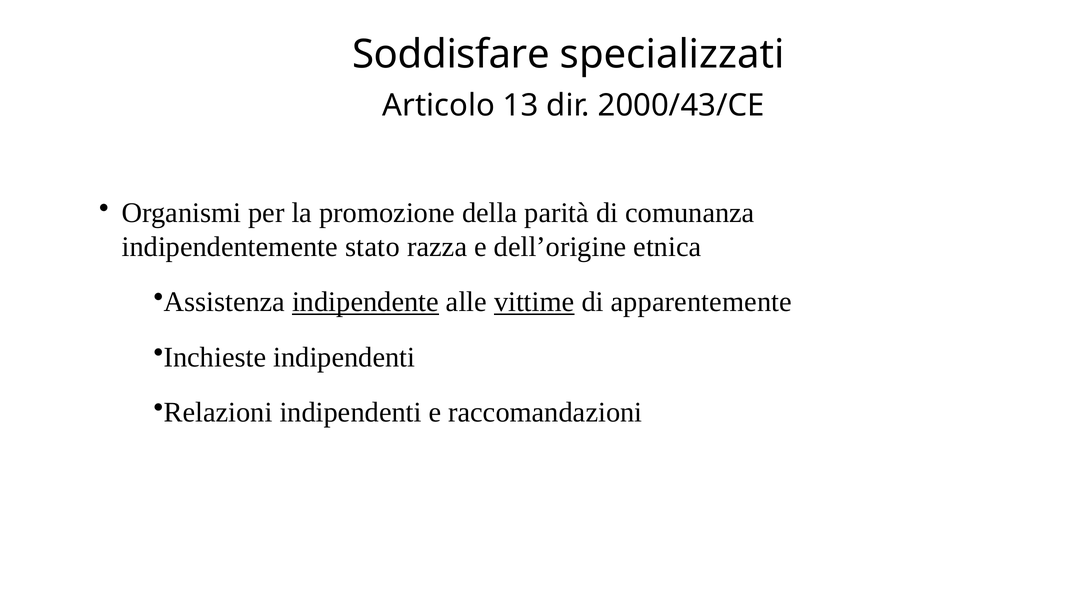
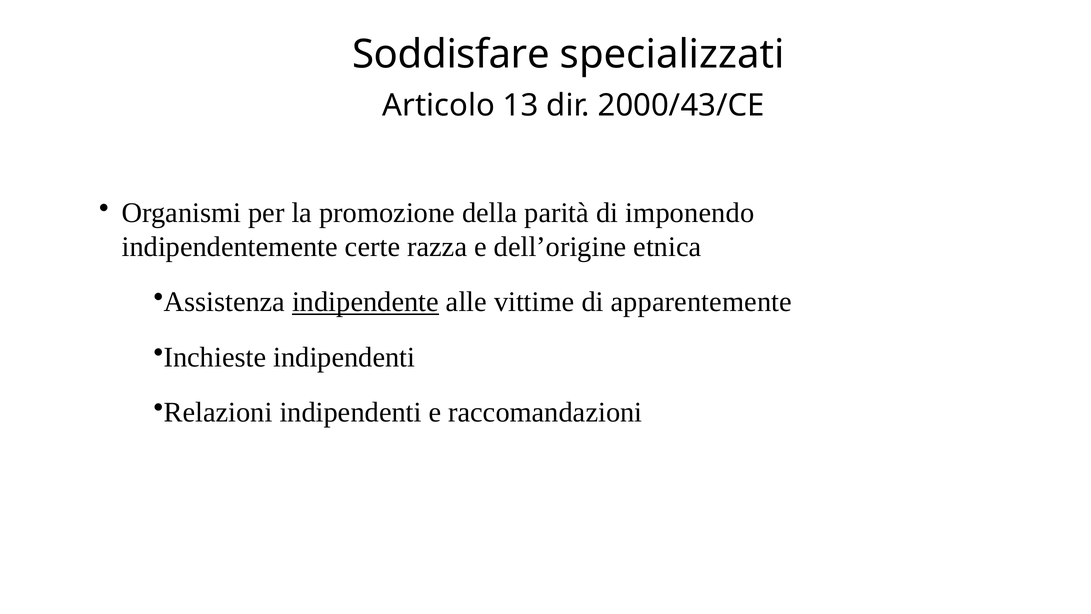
comunanza: comunanza -> imponendo (690, 213)
stato: stato -> certe (373, 247)
vittime underline: present -> none (534, 302)
